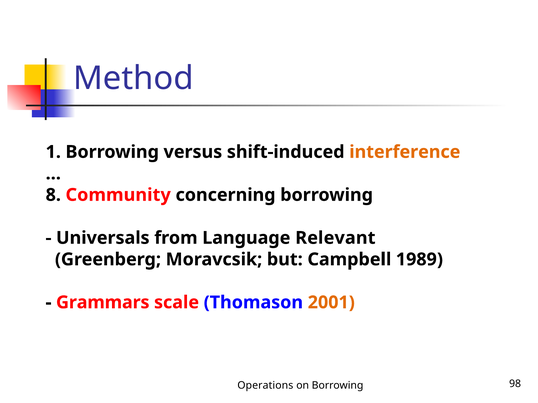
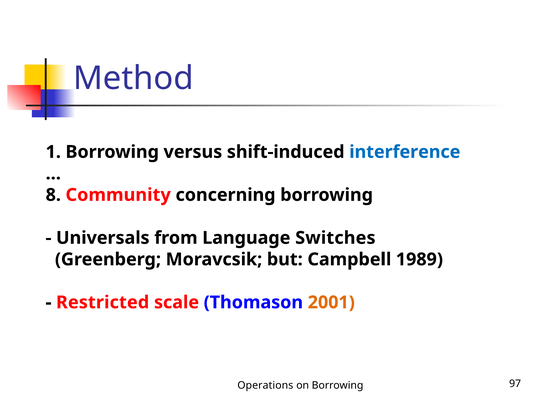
interference colour: orange -> blue (405, 152)
Relevant: Relevant -> Switches (335, 238)
Grammars: Grammars -> Restricted (103, 303)
98: 98 -> 97 (515, 384)
